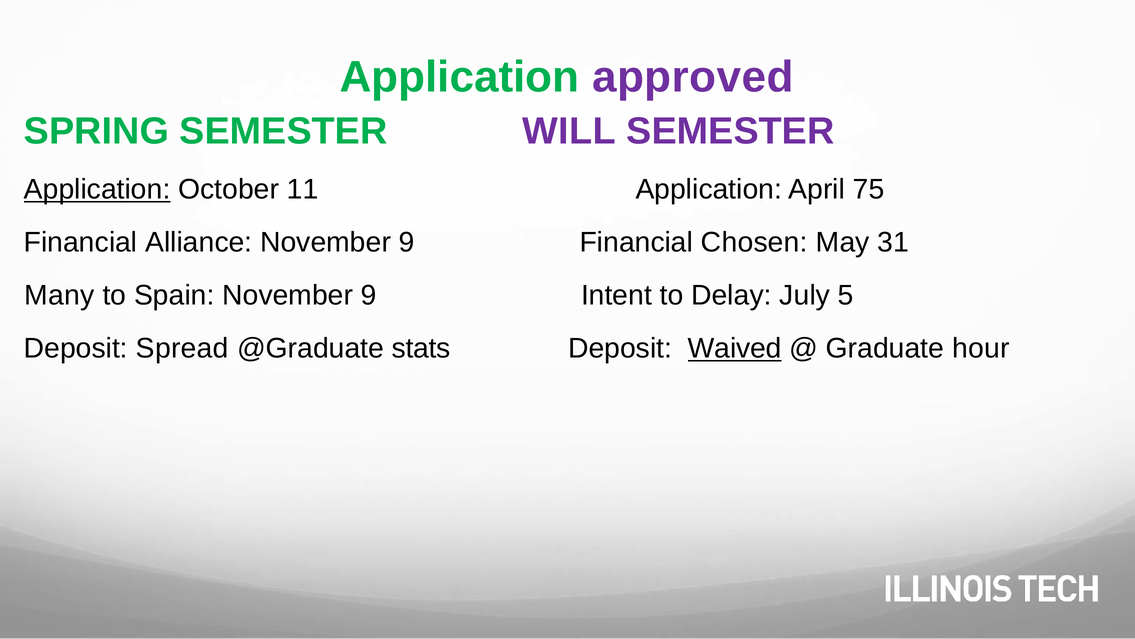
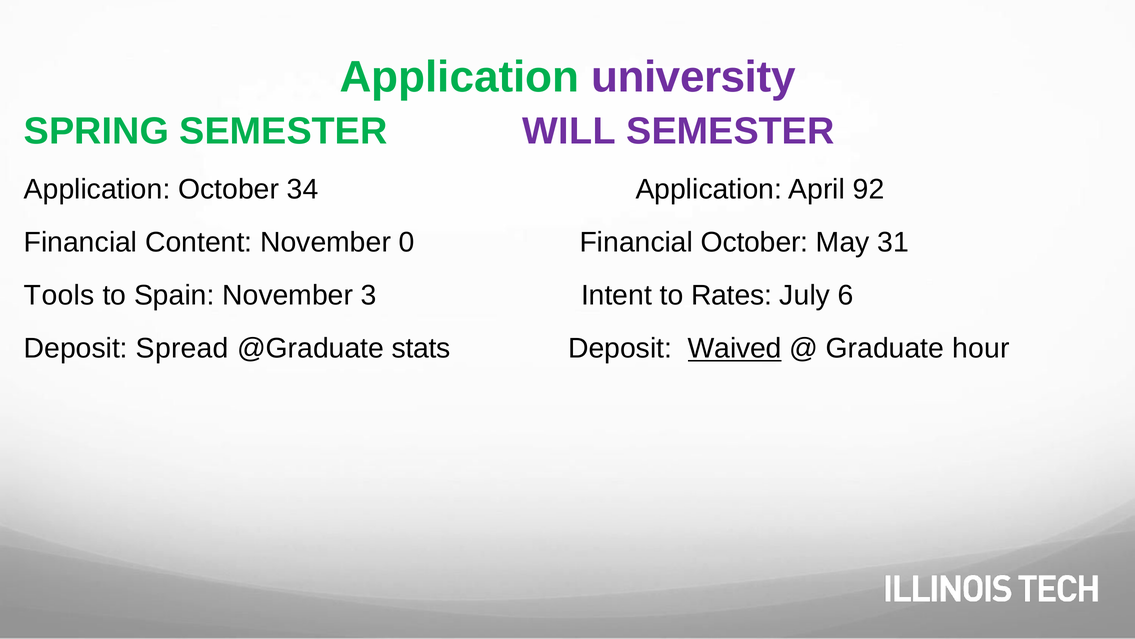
approved: approved -> university (693, 77)
Application underline: present -> none (97, 189)
11: 11 -> 34 (303, 189)
75: 75 -> 92 (869, 189)
Alliance: Alliance -> Content (199, 242)
9: 9 -> 0 (407, 242)
Financial Chosen: Chosen -> October (755, 242)
Many: Many -> Tools (59, 295)
9: 9 -> 3 (369, 295)
Delay: Delay -> Rates (732, 295)
5: 5 -> 6 (846, 295)
